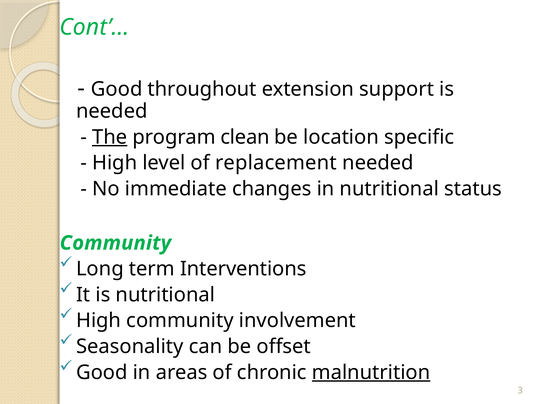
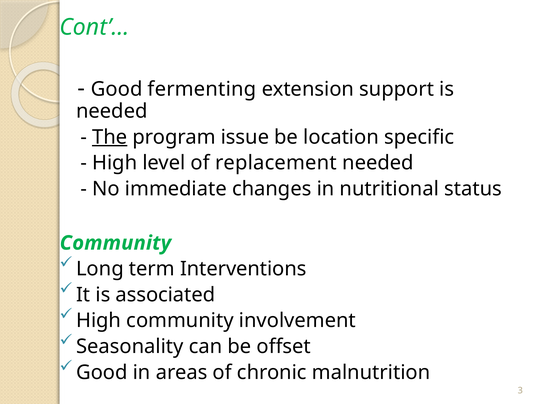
throughout: throughout -> fermenting (202, 89)
clean: clean -> issue (245, 137)
is nutritional: nutritional -> associated (165, 294)
malnutrition underline: present -> none (371, 372)
